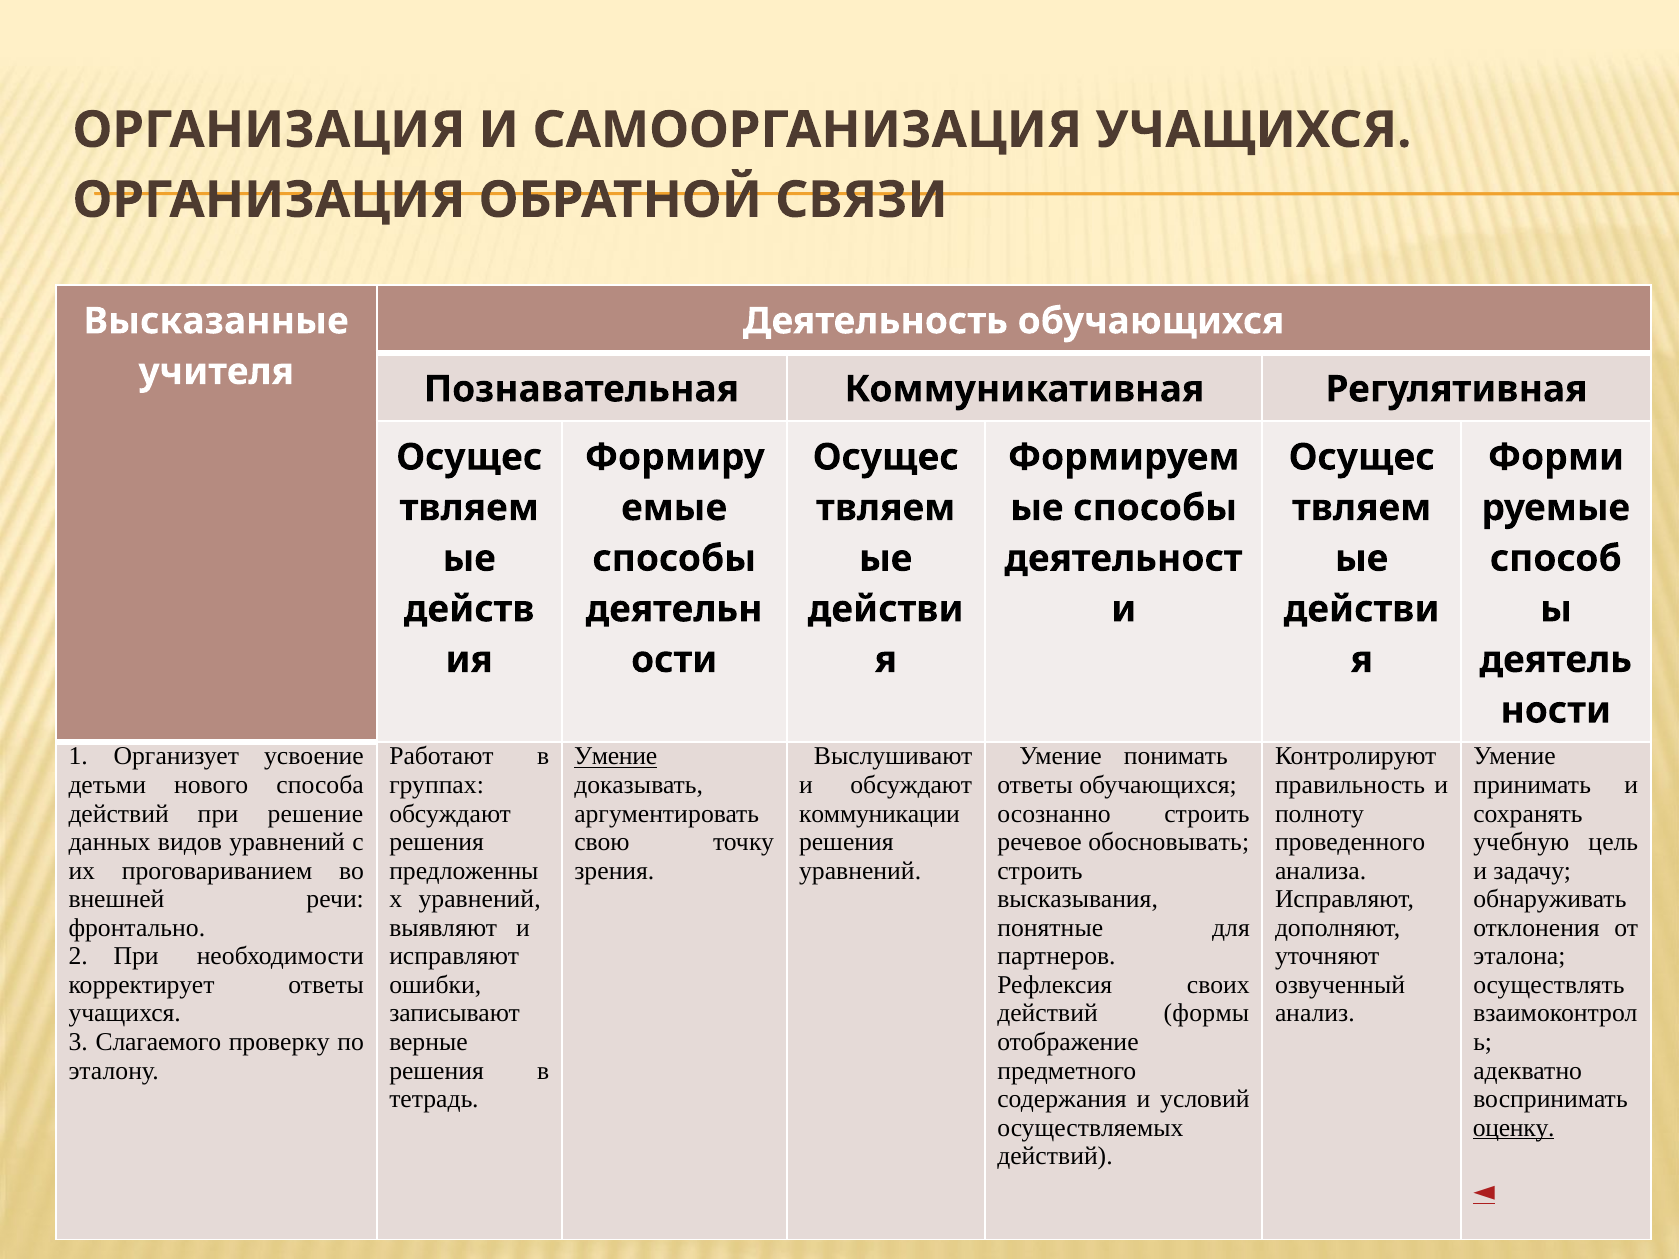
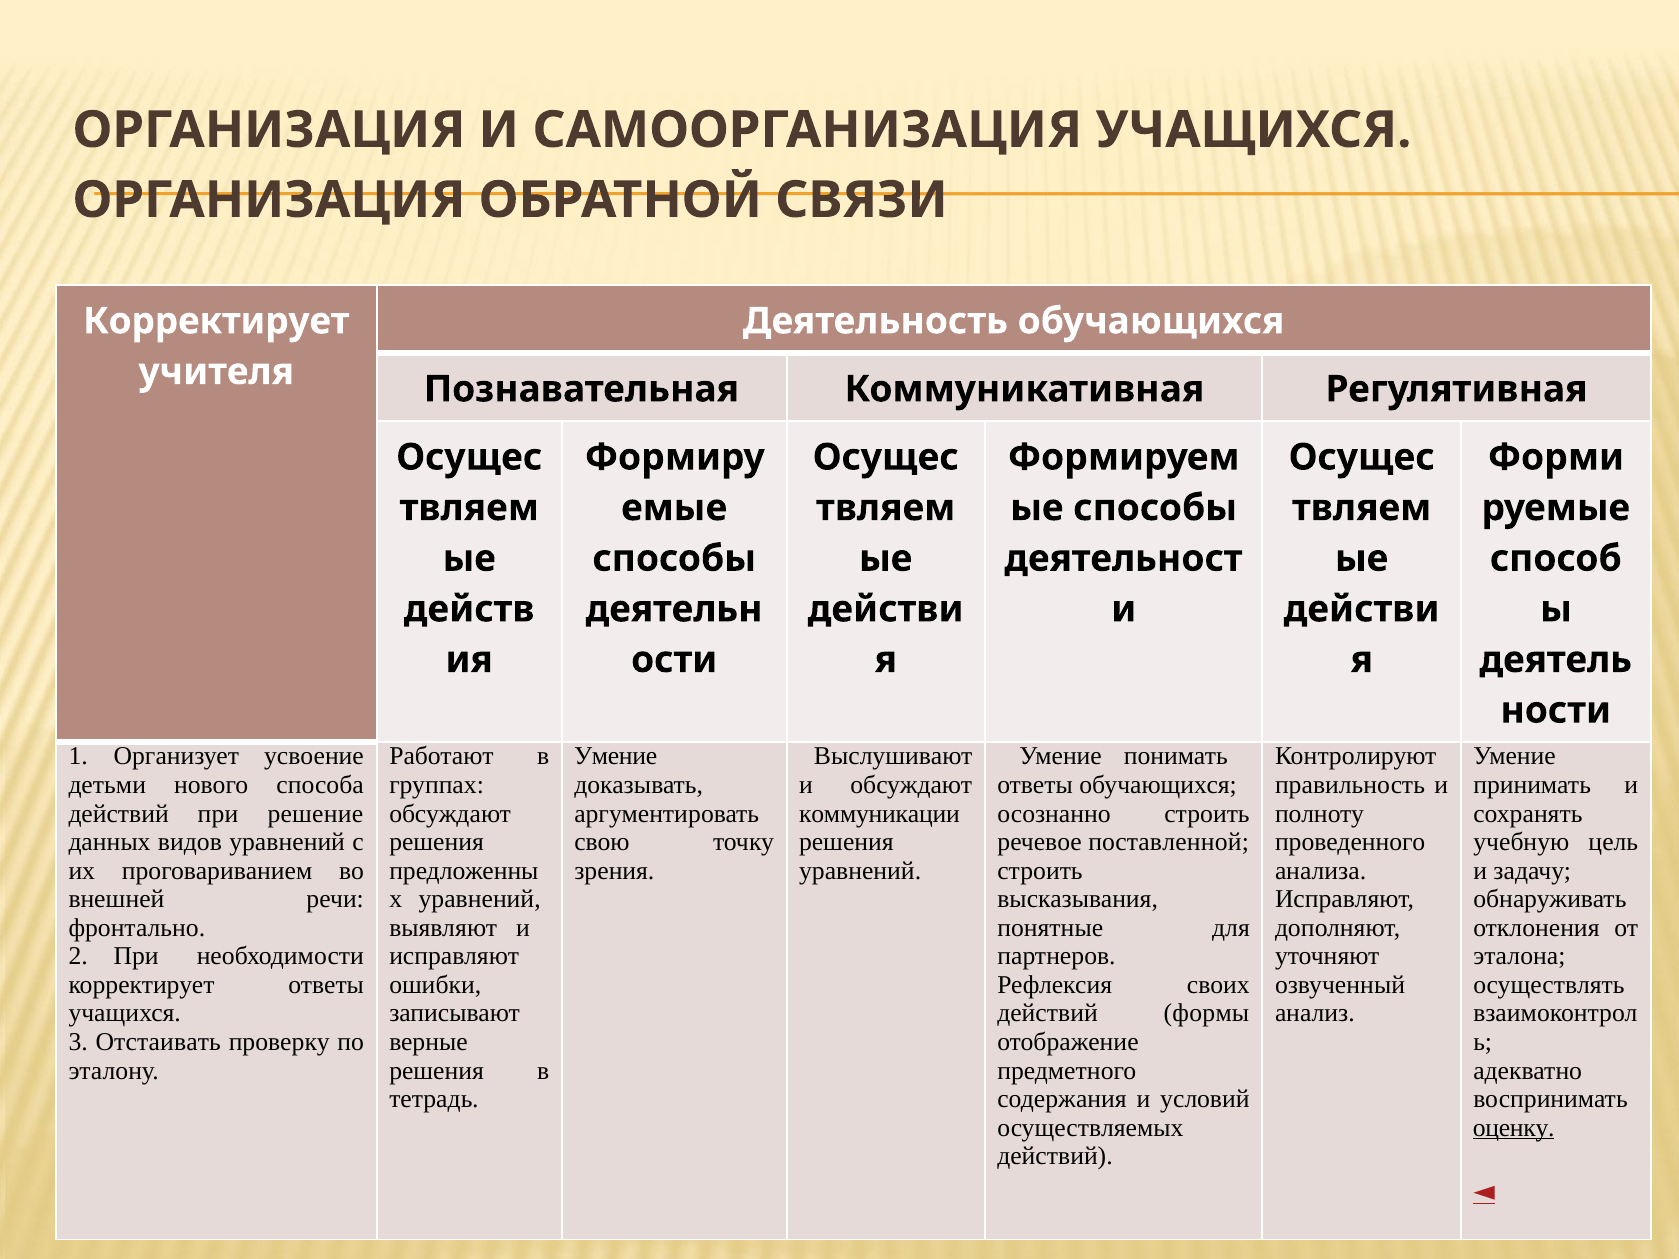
Высказанные: Высказанные -> Корректирует (216, 321)
Умение underline: present -> none (616, 757)
обосновывать: обосновывать -> поставленной (1169, 842)
Слагаемого: Слагаемого -> Отстаивать (158, 1042)
